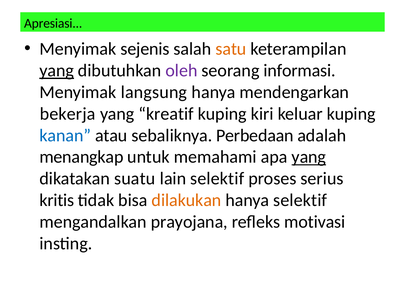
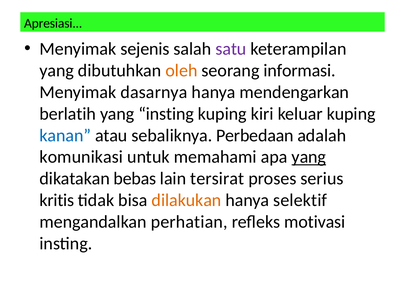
satu colour: orange -> purple (231, 49)
yang underline: present -> none (57, 70)
oleh colour: purple -> orange (181, 70)
langsung: langsung -> dasarnya (154, 92)
bekerja: bekerja -> berlatih (68, 114)
yang kreatif: kreatif -> insting (166, 114)
menangkap: menangkap -> komunikasi (81, 157)
suatu: suatu -> bebas (135, 179)
lain selektif: selektif -> tersirat (217, 179)
prayojana: prayojana -> perhatian (189, 222)
